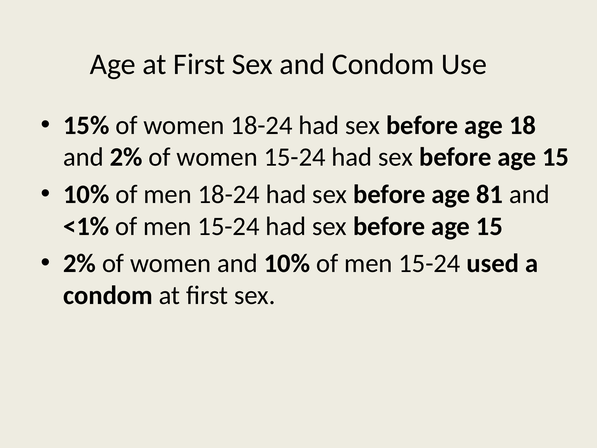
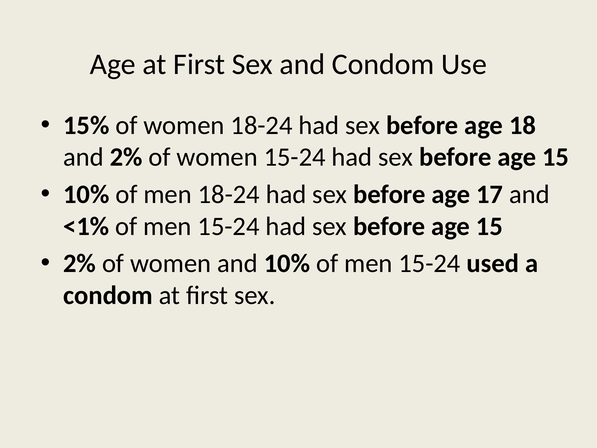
81: 81 -> 17 (490, 194)
